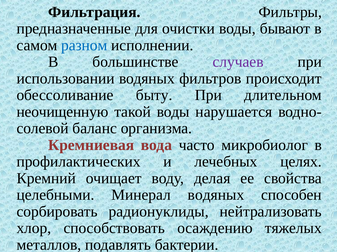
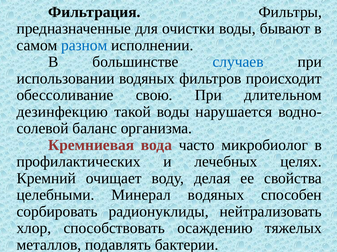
случаев colour: purple -> blue (238, 62)
быту: быту -> свою (154, 95)
неочищенную: неочищенную -> дезинфекцию (62, 112)
